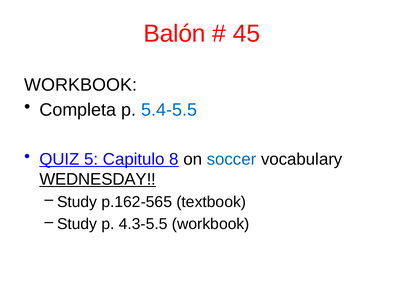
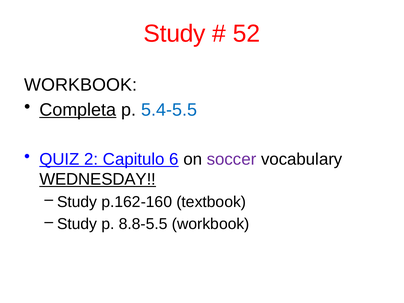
Balón: Balón -> Study (175, 34)
45: 45 -> 52 (247, 34)
Completa underline: none -> present (78, 110)
5: 5 -> 2 (91, 159)
8: 8 -> 6 (174, 159)
soccer colour: blue -> purple (232, 159)
p.162-565: p.162-565 -> p.162-160 (137, 202)
4.3-5.5: 4.3-5.5 -> 8.8-5.5 (143, 224)
